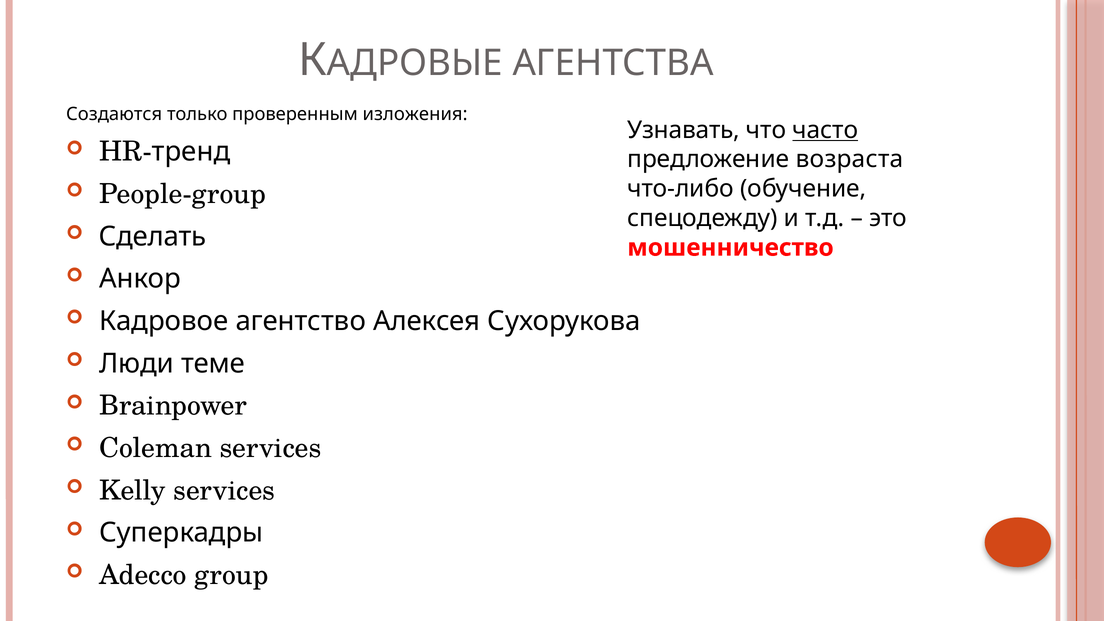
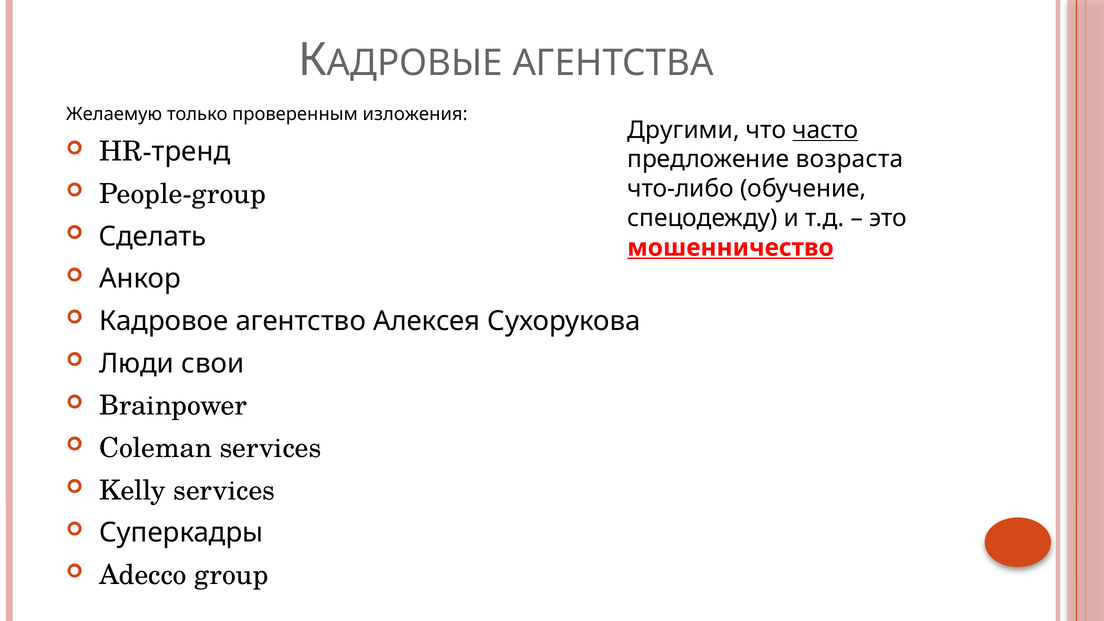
Создаются: Создаются -> Желаемую (114, 114)
Узнавать: Узнавать -> Другими (683, 130)
мошенничество underline: none -> present (730, 248)
теме: теме -> свои (213, 364)
